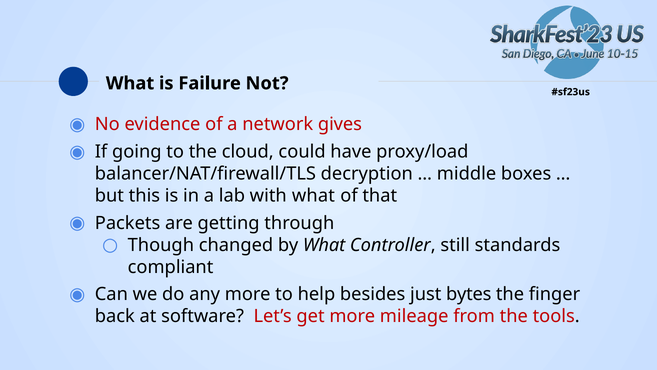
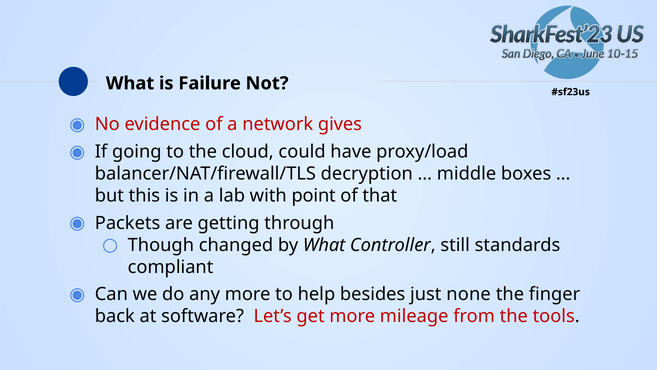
with what: what -> point (314, 195)
bytes: bytes -> none (469, 294)
